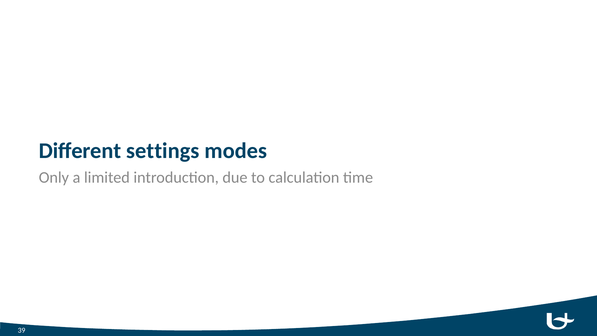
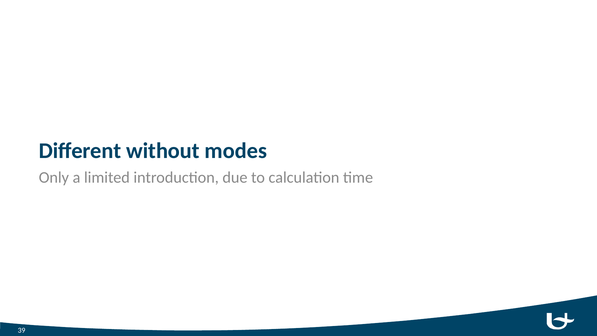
settings: settings -> without (163, 151)
